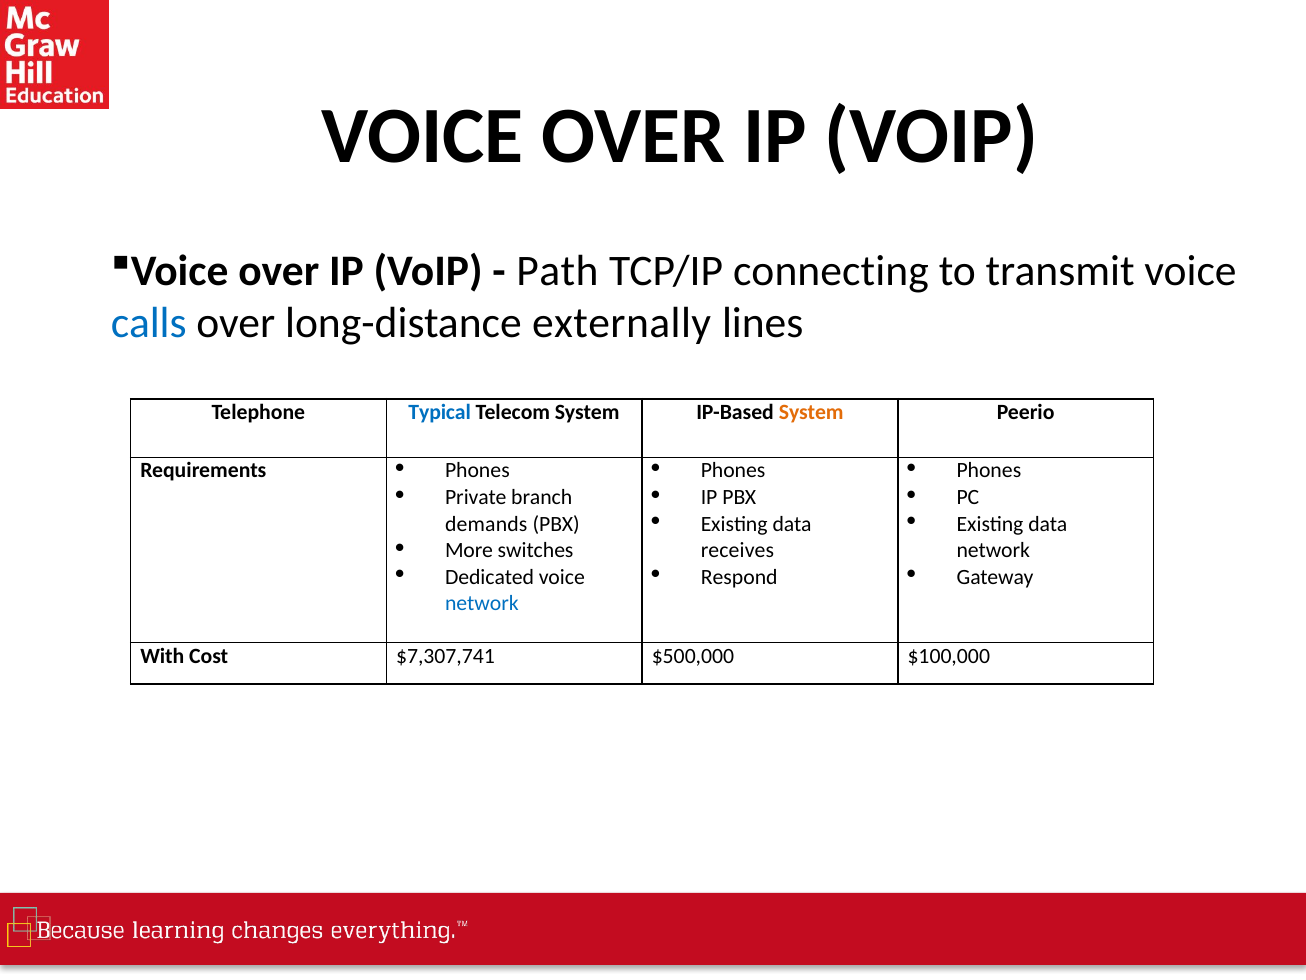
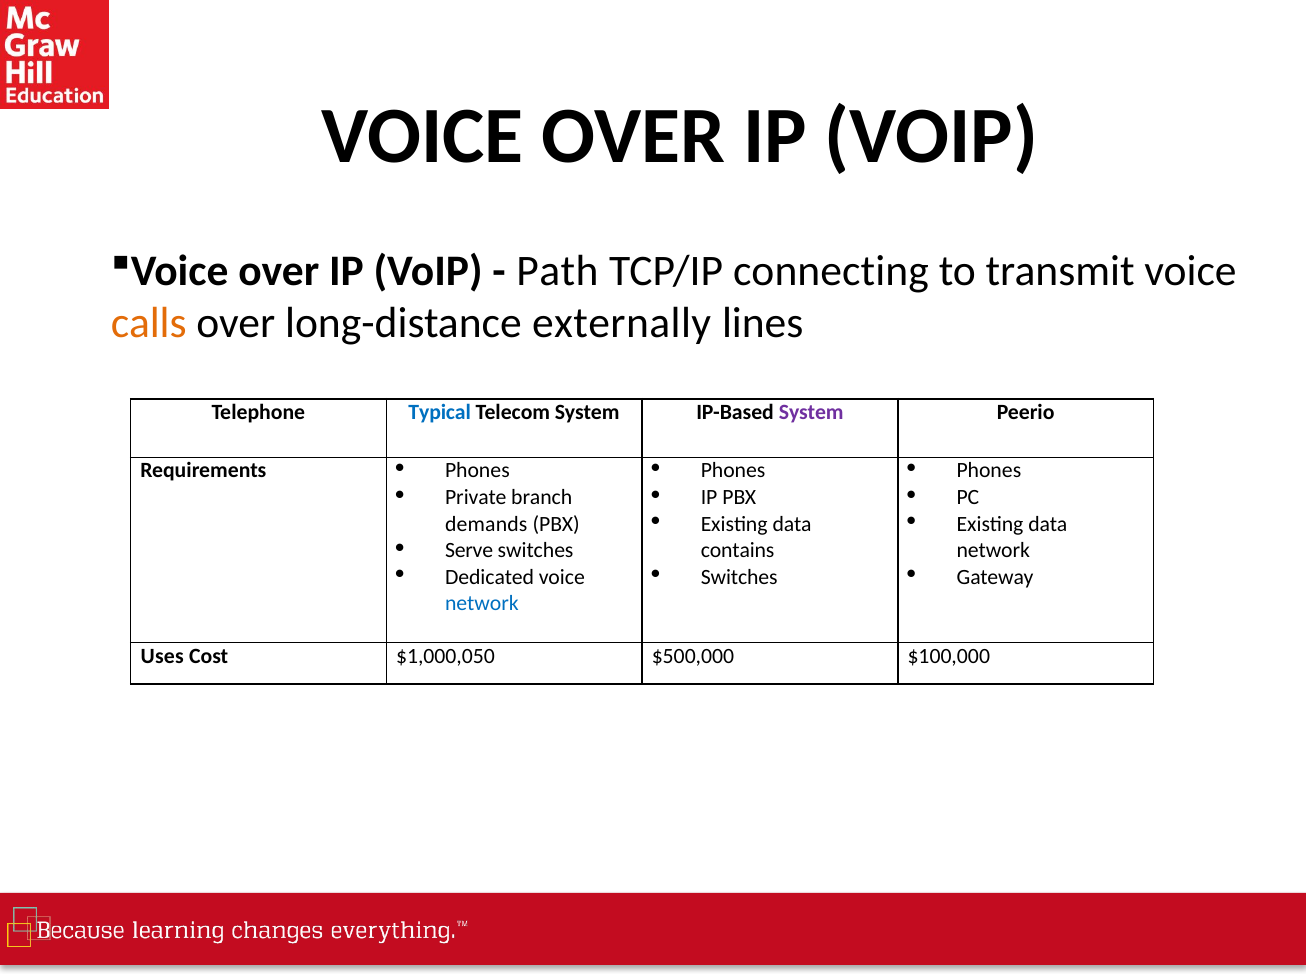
calls colour: blue -> orange (149, 323)
System colour: orange -> purple (811, 412)
More: More -> Serve (469, 550)
receives: receives -> contains (738, 550)
Respond: Respond -> Switches (739, 577)
With: With -> Uses (162, 656)
$7,307,741: $7,307,741 -> $1,000,050 (445, 656)
